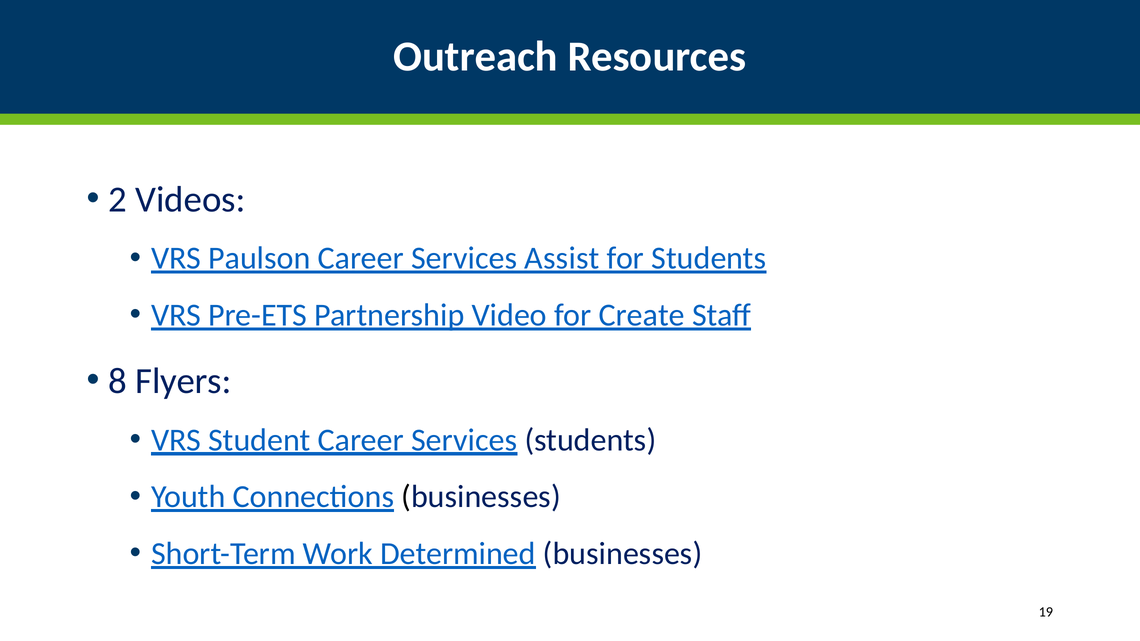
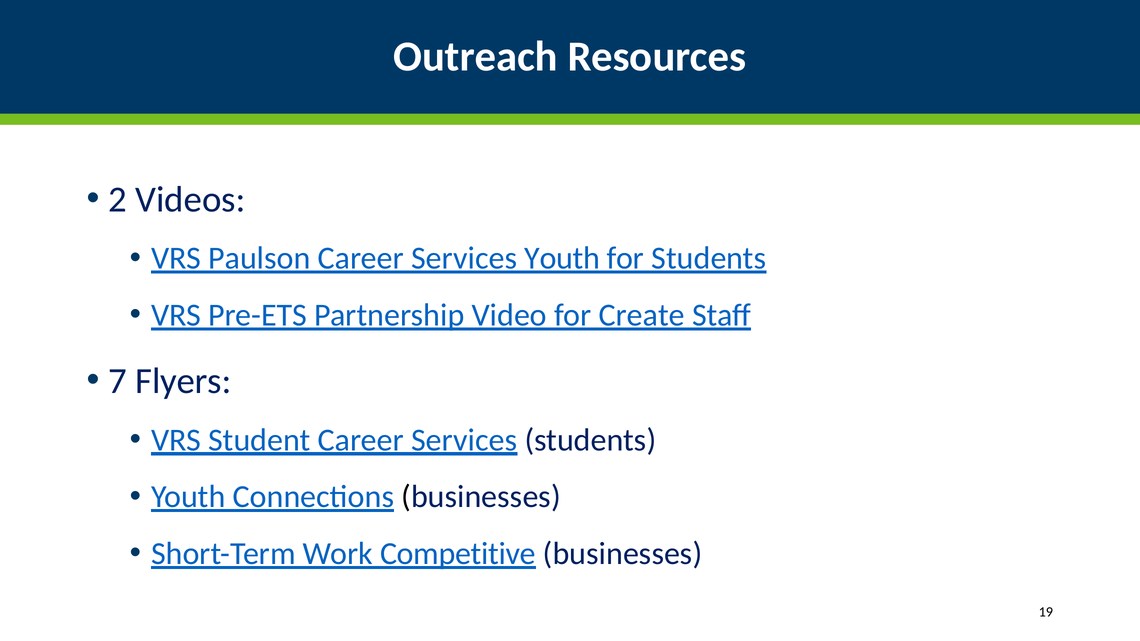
Services Assist: Assist -> Youth (562, 258)
8: 8 -> 7 (118, 381)
Determined: Determined -> Competitive (458, 554)
